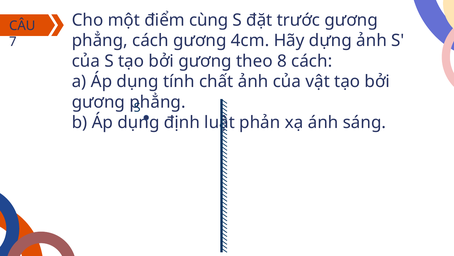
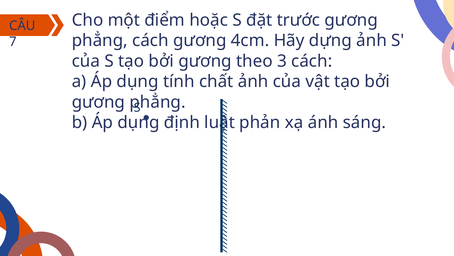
cùng: cùng -> hoặc (209, 20)
8: 8 -> 3 (282, 61)
